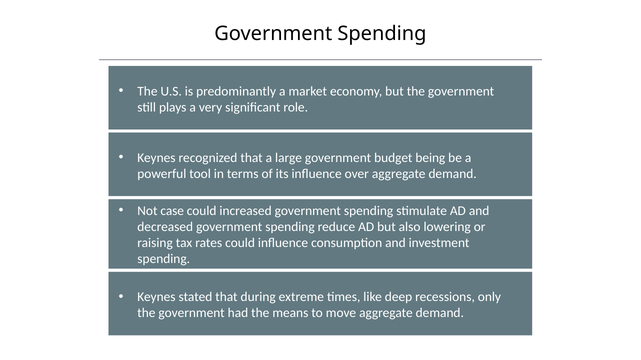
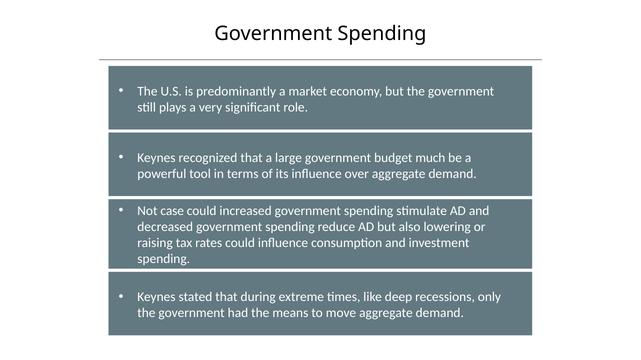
being: being -> much (430, 158)
